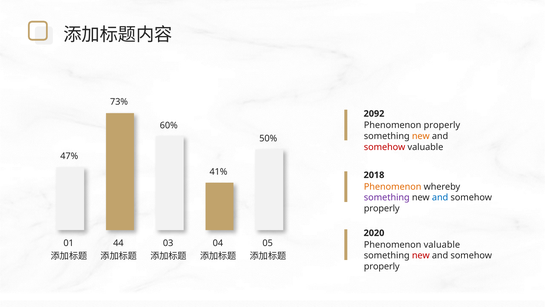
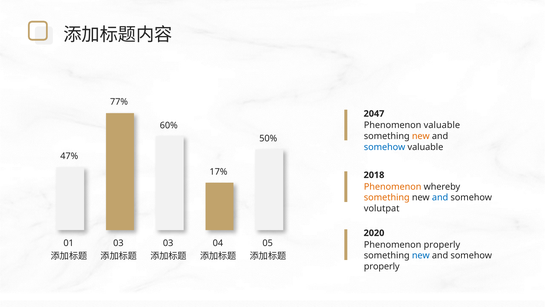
73%: 73% -> 77% (119, 102)
2092: 2092 -> 2047 (374, 114)
Phenomenon properly: properly -> valuable (442, 125)
somehow colour: red -> blue (385, 147)
41%: 41% -> 17% (218, 172)
something colour: purple -> orange (387, 197)
properly: properly -> volutpat (382, 208)
01 44: 44 -> 03 (118, 243)
Phenomenon valuable: valuable -> properly (442, 244)
new colour: red -> blue (421, 255)
